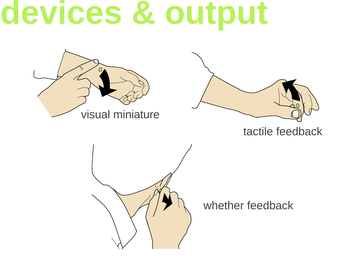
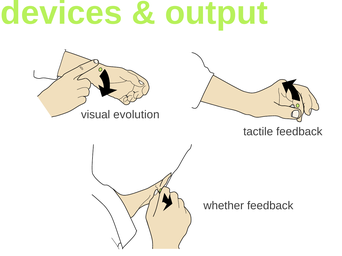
miniature: miniature -> evolution (136, 115)
